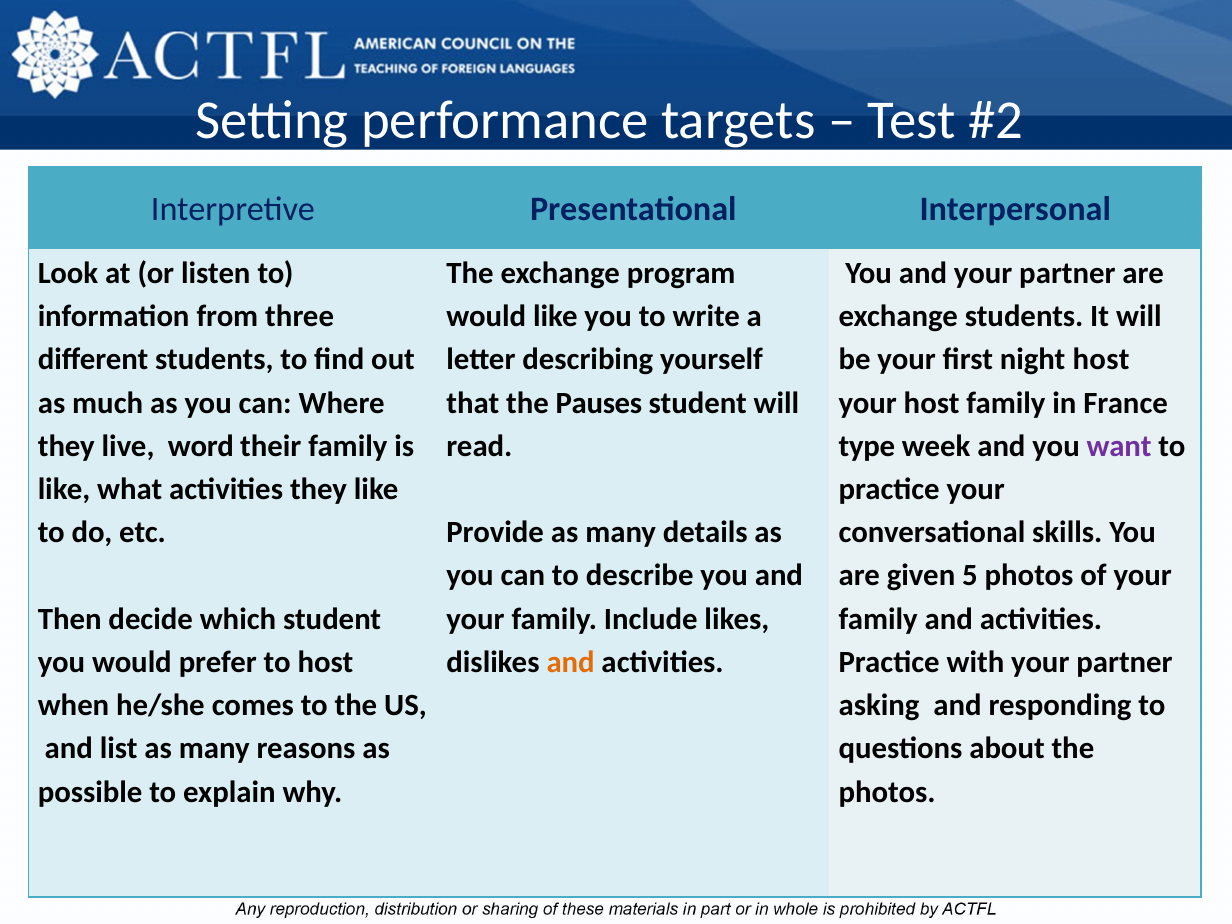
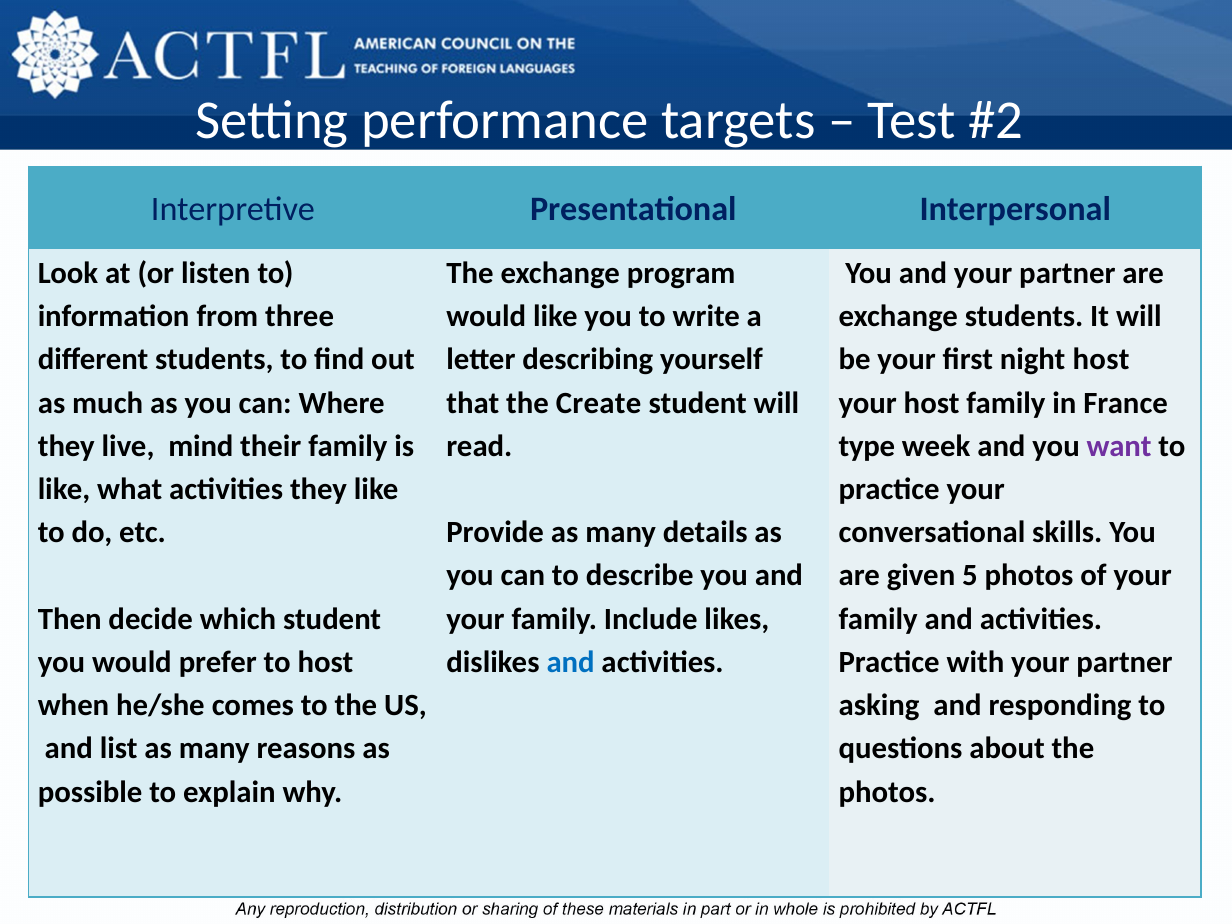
Pauses: Pauses -> Create (599, 403)
word: word -> mind (201, 446)
and colour: orange -> blue (571, 662)
